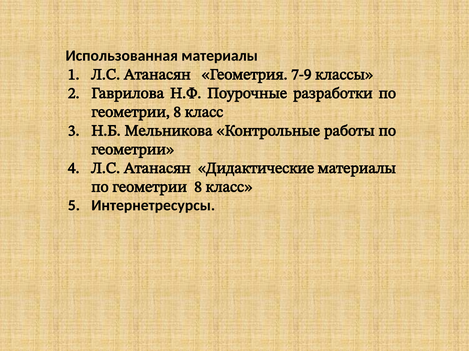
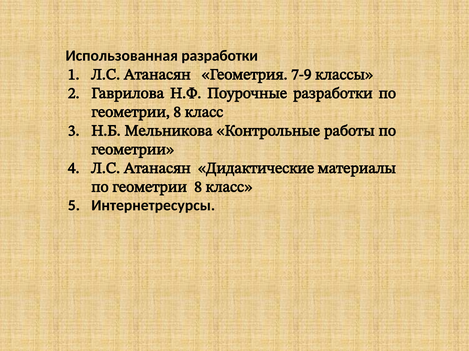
Использованная материалы: материалы -> разработки (220, 56)
